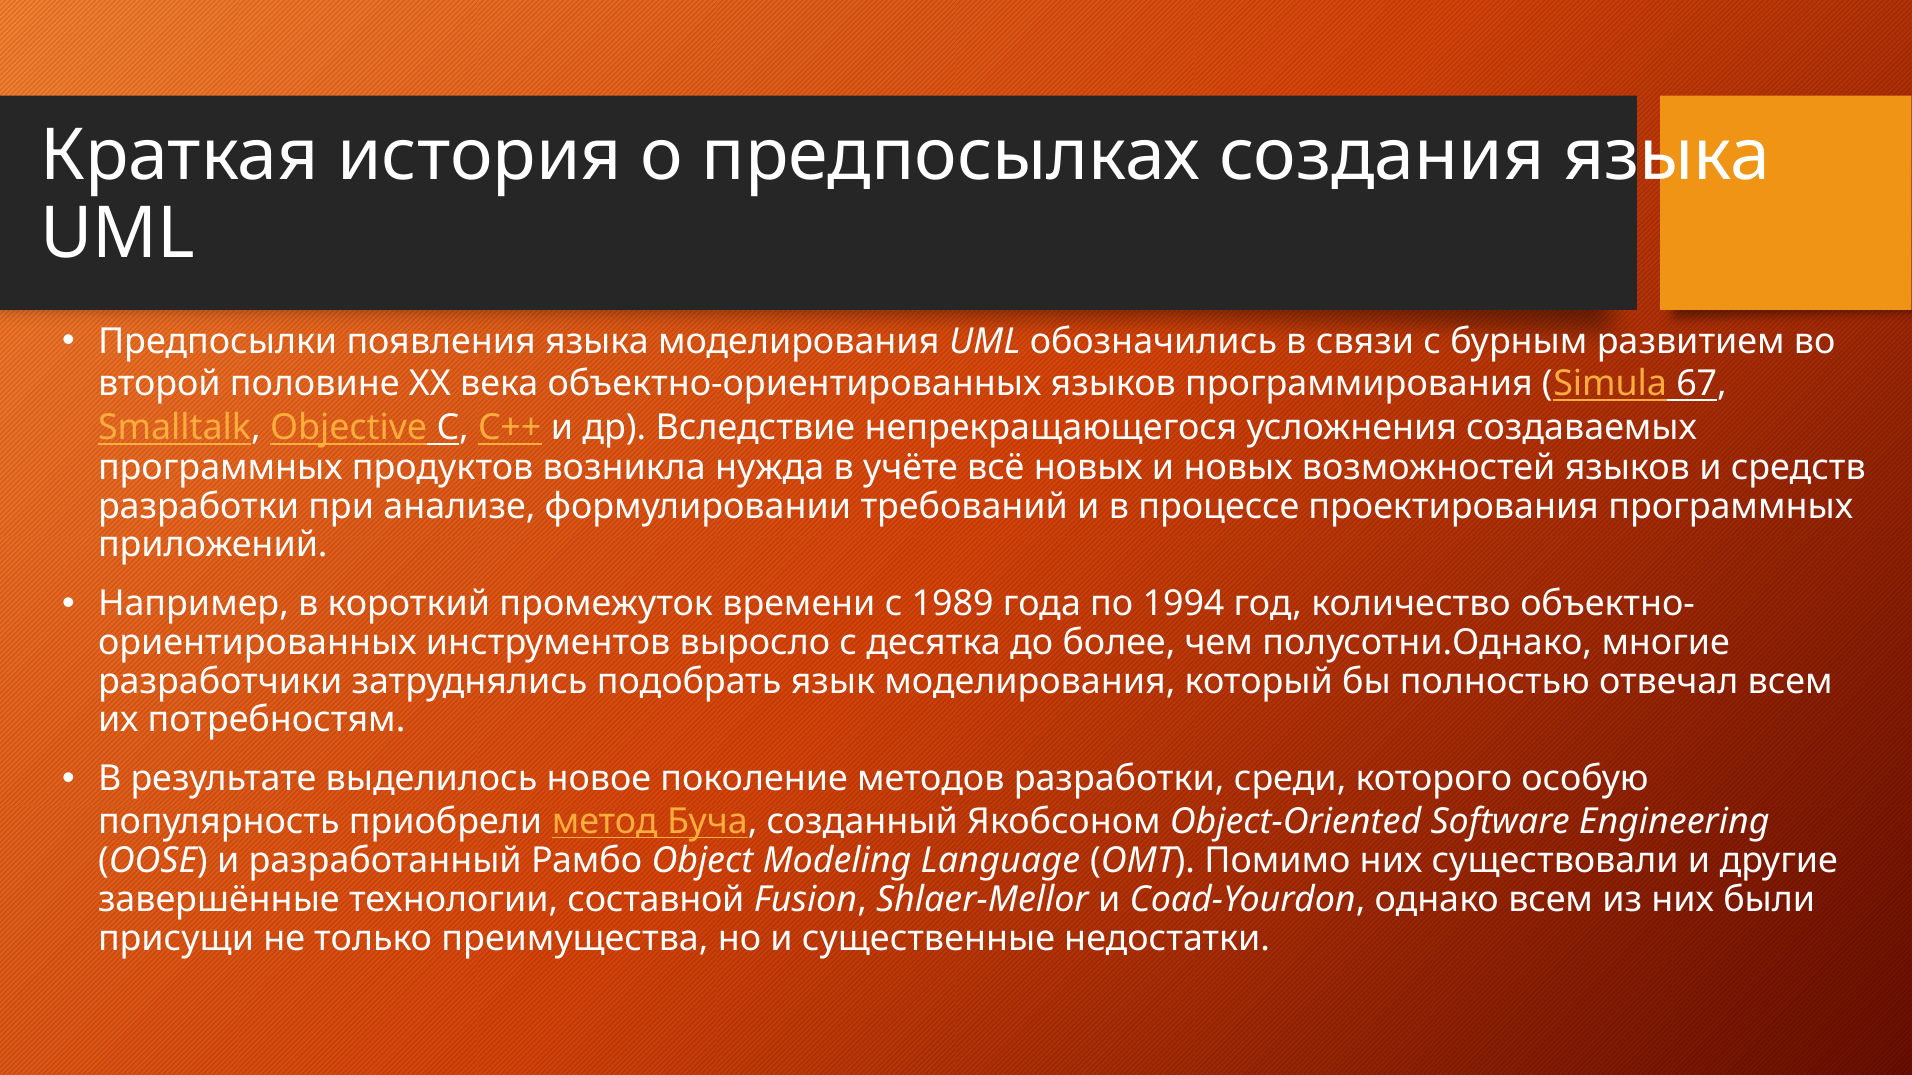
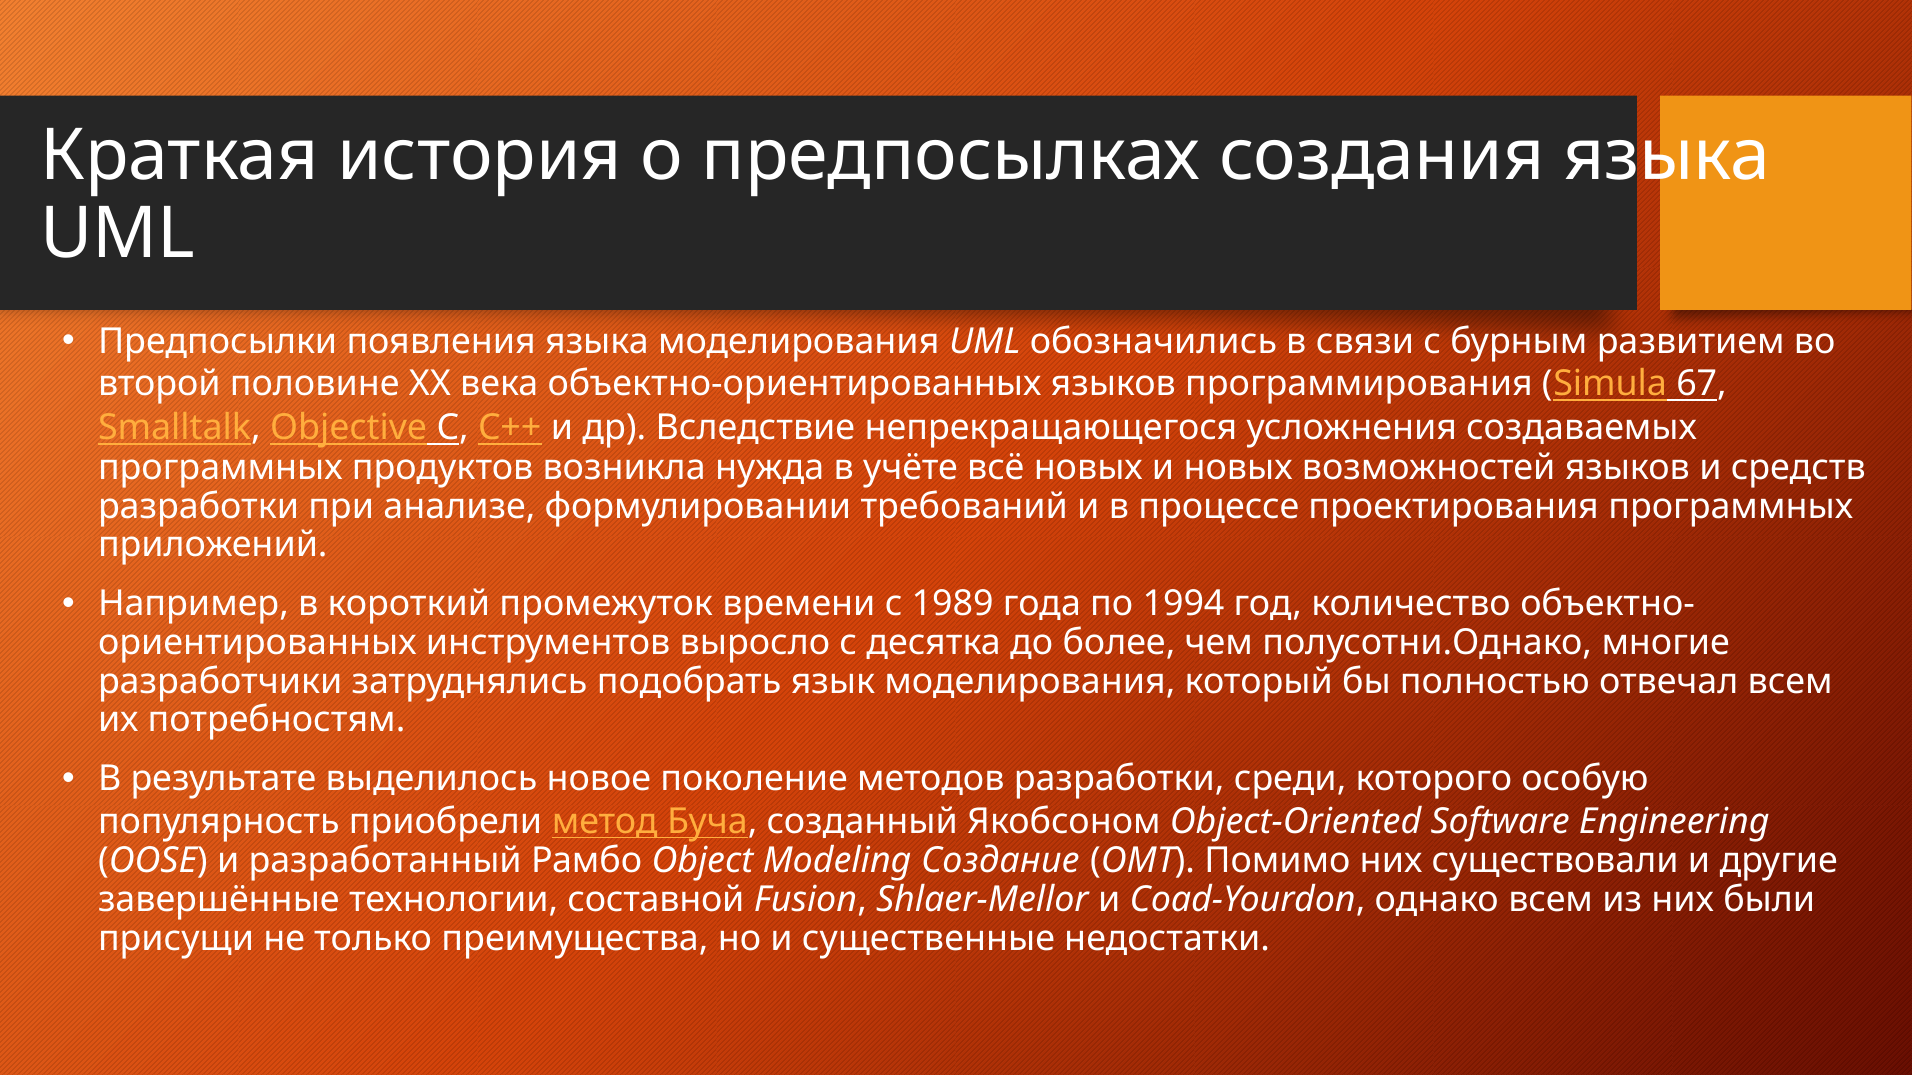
Language: Language -> Создание (1000, 862)
